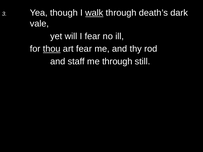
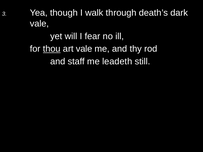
walk underline: present -> none (94, 13)
art fear: fear -> vale (84, 49)
me through: through -> leadeth (117, 62)
